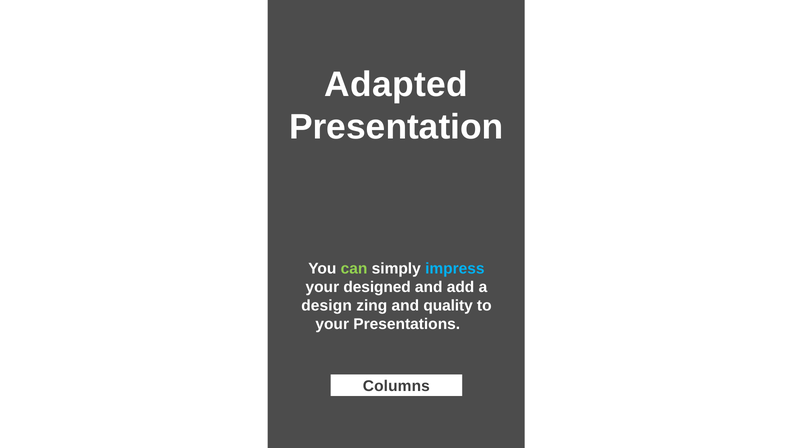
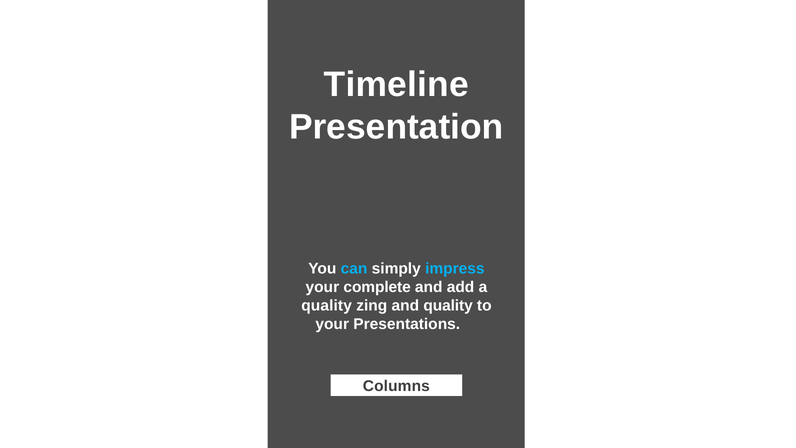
Adapted: Adapted -> Timeline (396, 84)
can colour: light green -> light blue (354, 268)
designed: designed -> complete (377, 287)
design: design -> quality (327, 306)
